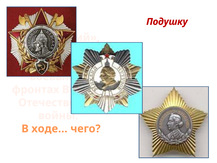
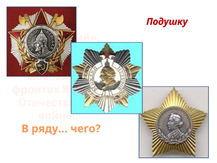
ходе: ходе -> ряду (49, 129)
